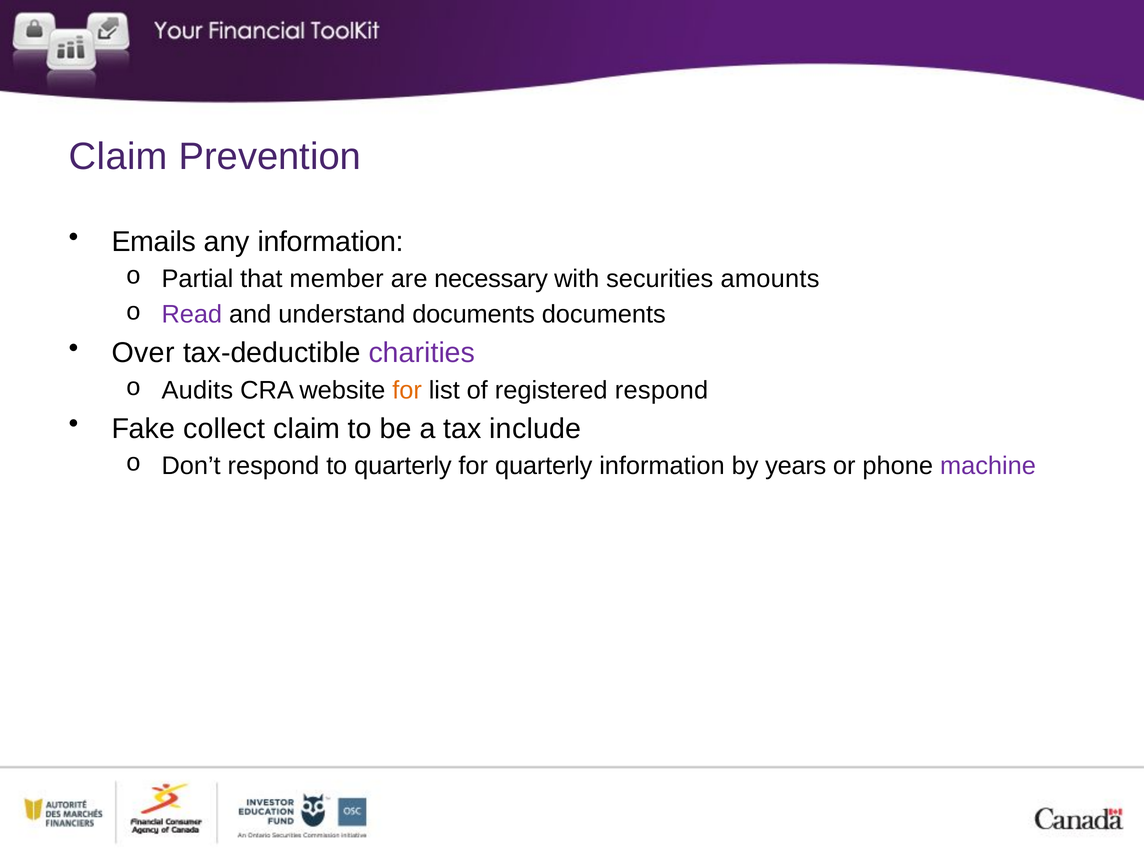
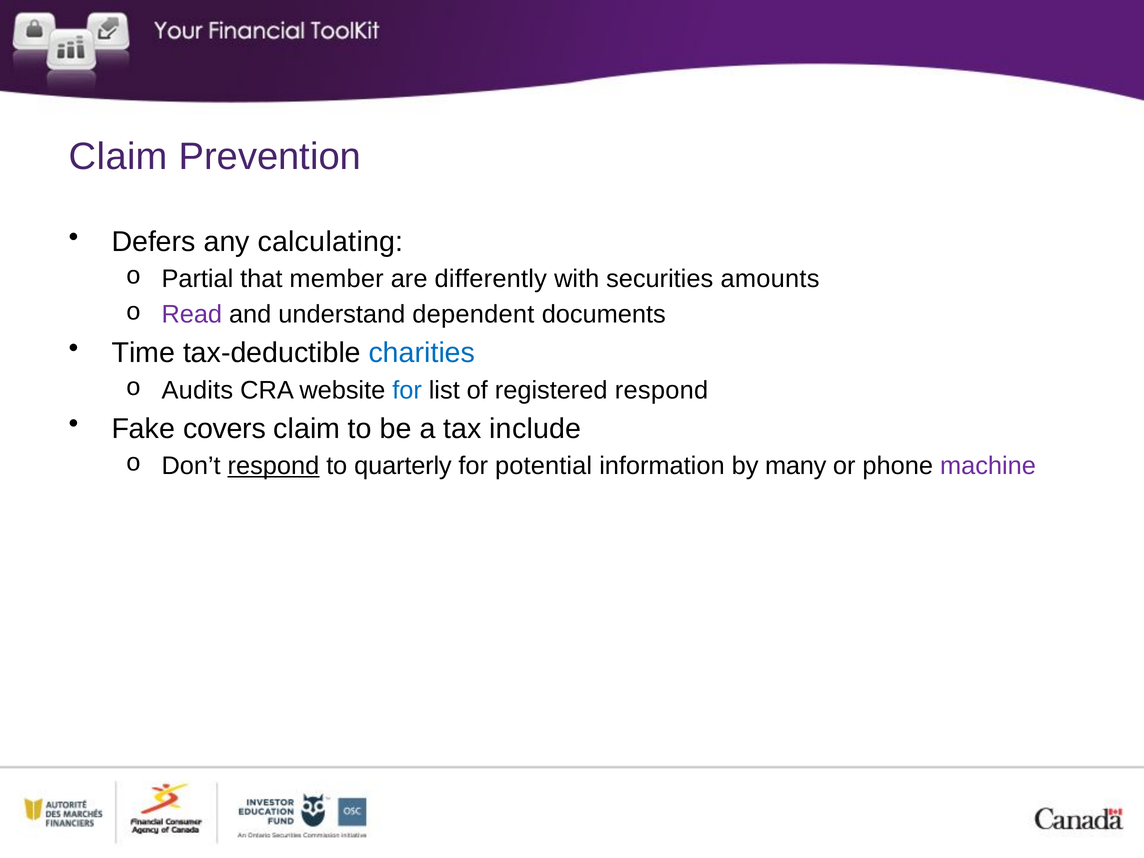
Emails: Emails -> Defers (154, 242)
any information: information -> calculating (330, 242)
necessary: necessary -> differently (491, 279)
understand documents: documents -> dependent (473, 315)
Over: Over -> Time (143, 353)
charities colour: purple -> blue (422, 353)
for colour: orange -> blue (407, 390)
collect: collect -> covers (224, 429)
respond underline: none -> present (273, 466)
for quarterly: quarterly -> potential (544, 466)
years: years -> many (796, 466)
